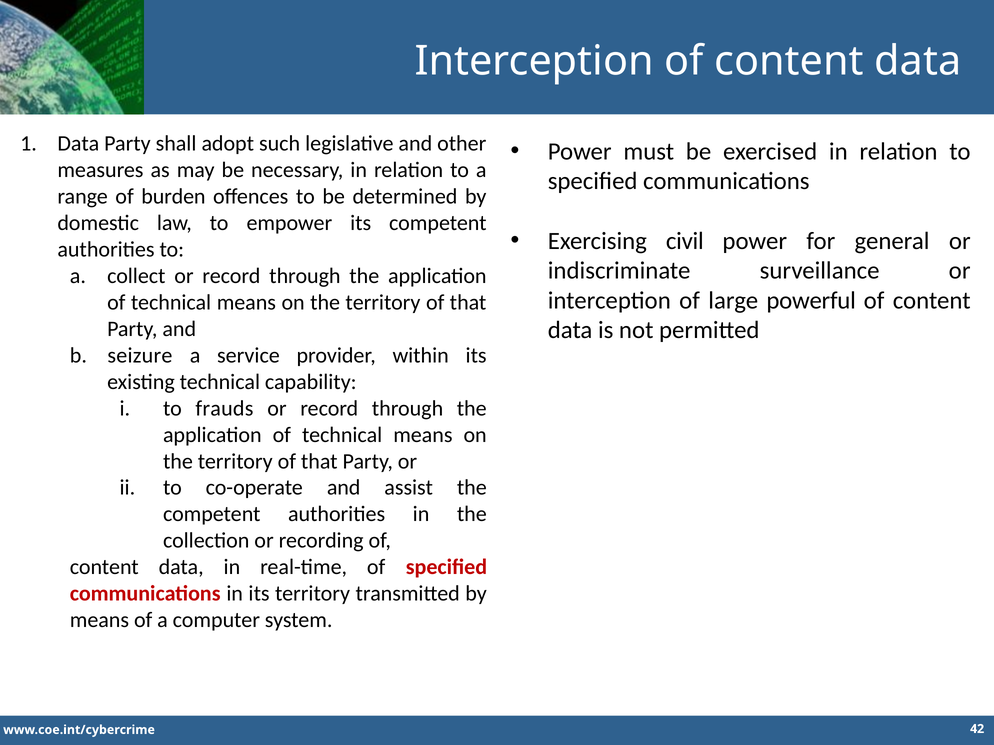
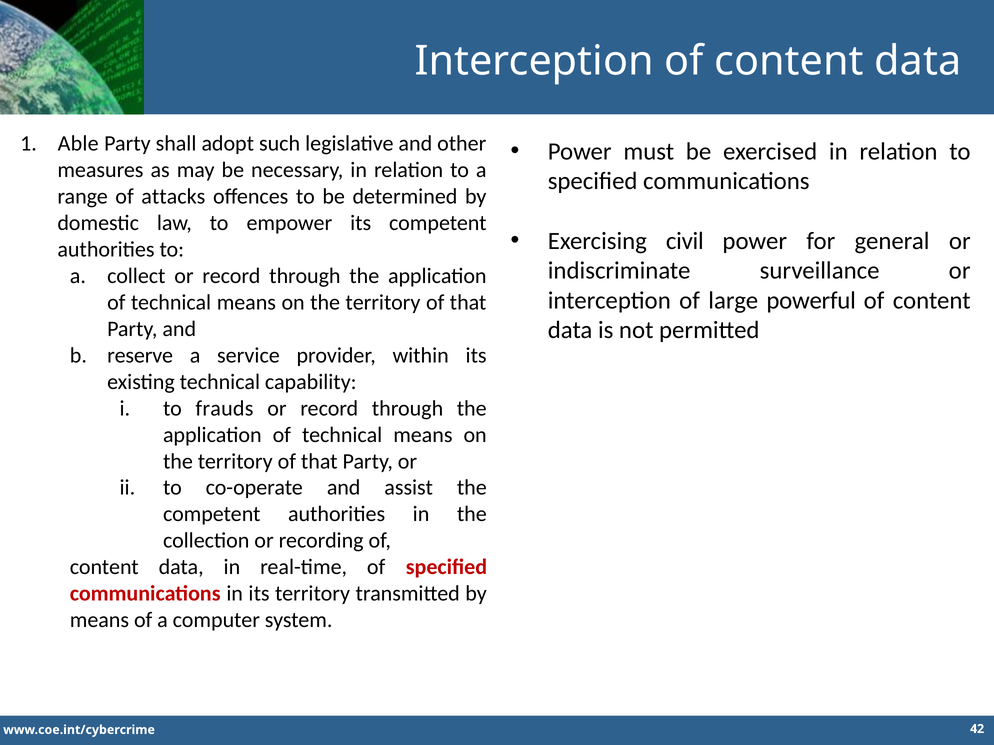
Data: Data -> Able (78, 144)
burden: burden -> attacks (173, 197)
seizure: seizure -> reserve (140, 356)
